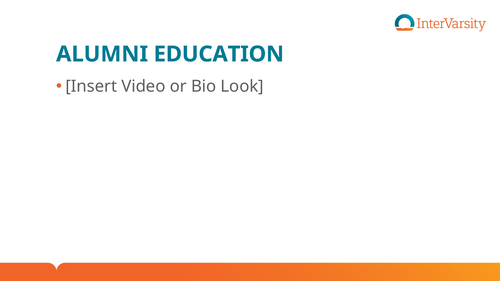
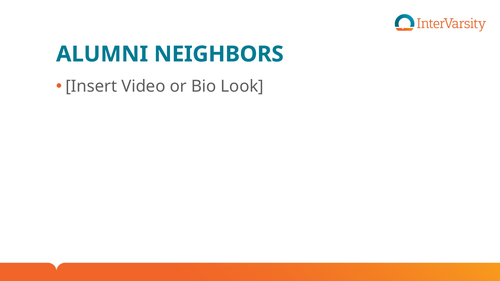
EDUCATION: EDUCATION -> NEIGHBORS (219, 54)
